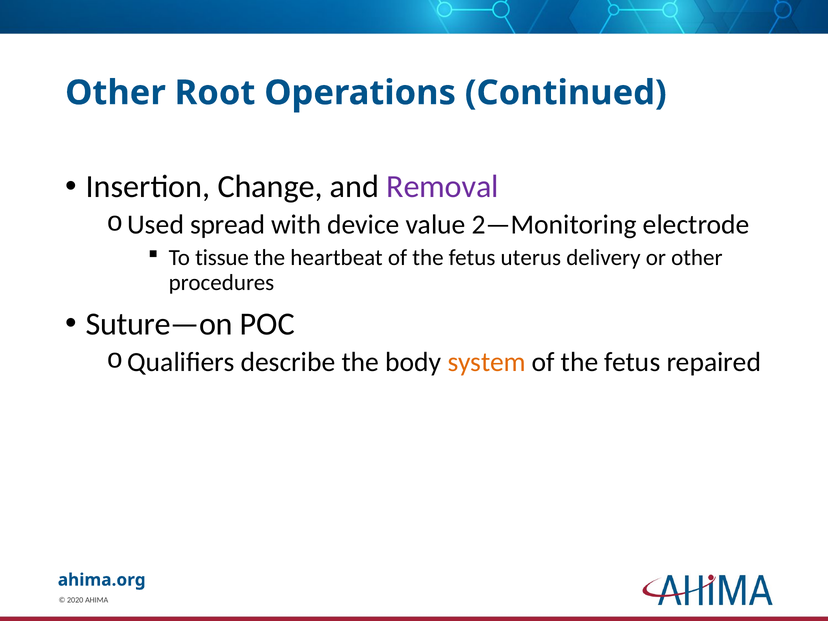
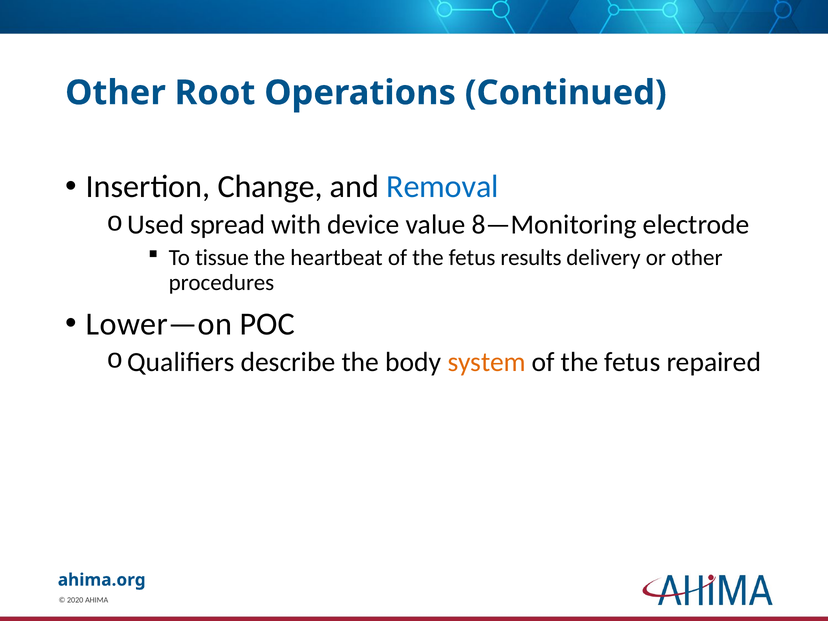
Removal colour: purple -> blue (443, 187)
2—Monitoring: 2—Monitoring -> 8—Monitoring (554, 225)
uterus: uterus -> results (531, 258)
Suture—on: Suture—on -> Lower—on (159, 324)
